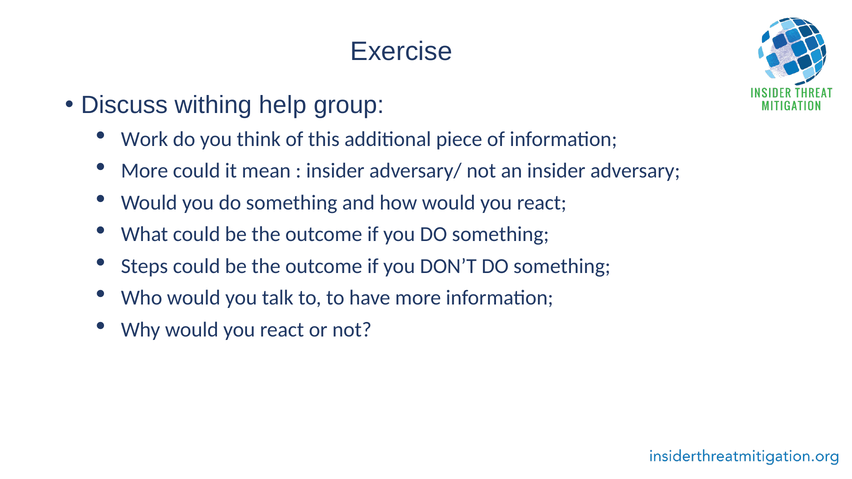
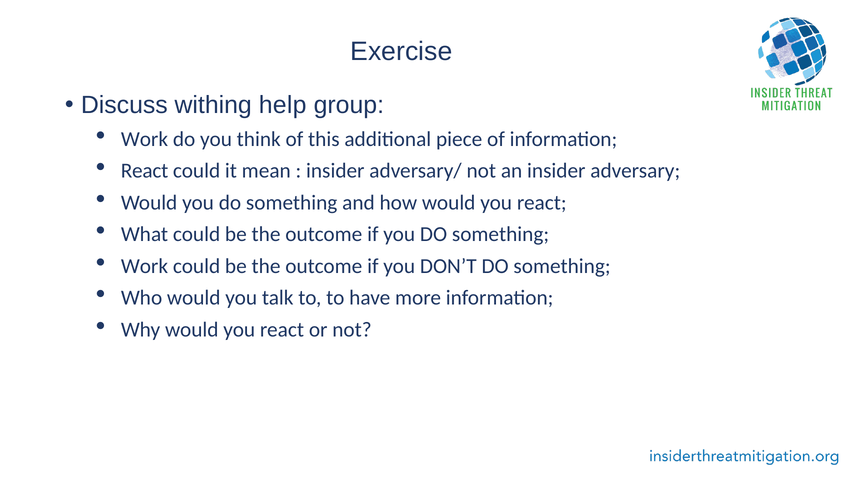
More: More -> React (145, 171)
Steps: Steps -> Work (144, 266)
